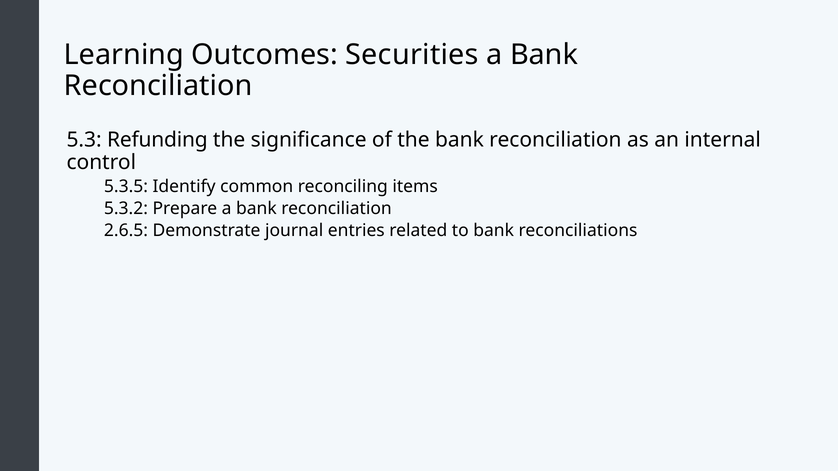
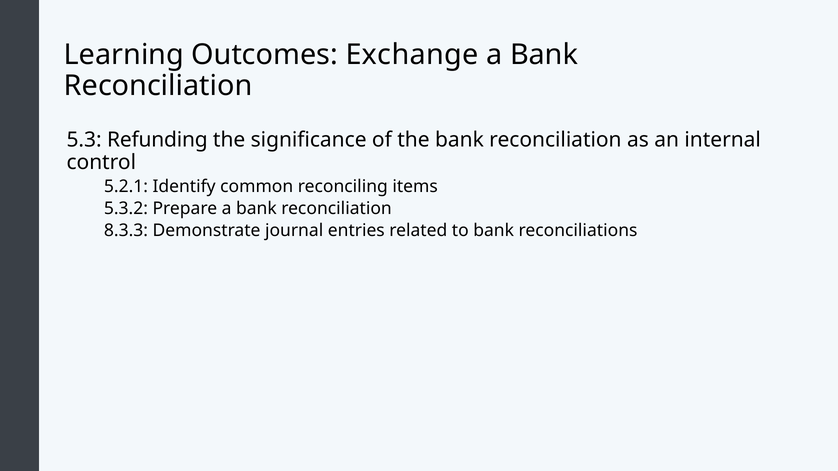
Securities: Securities -> Exchange (412, 55)
5.3.5: 5.3.5 -> 5.2.1 (126, 186)
2.6.5: 2.6.5 -> 8.3.3 (126, 231)
